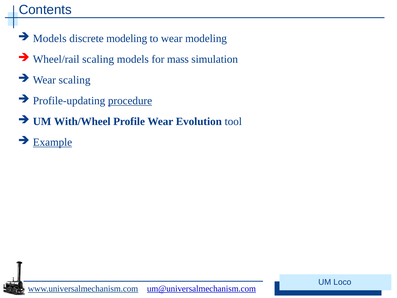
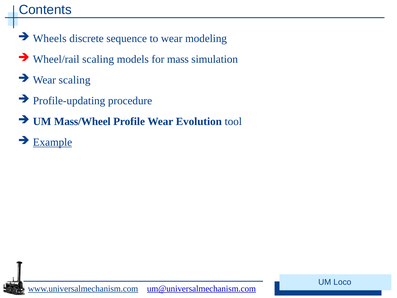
Models: Models -> Wheels (50, 38)
discrete modeling: modeling -> sequence (127, 38)
procedure underline: present -> none (130, 101)
With/Wheel: With/Wheel -> Mass/Wheel (82, 121)
